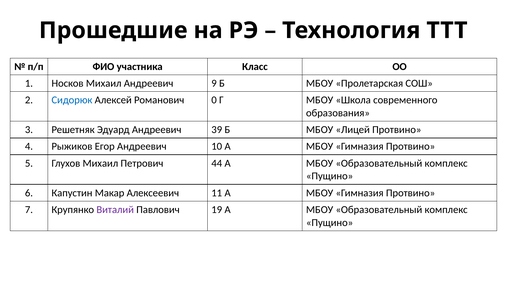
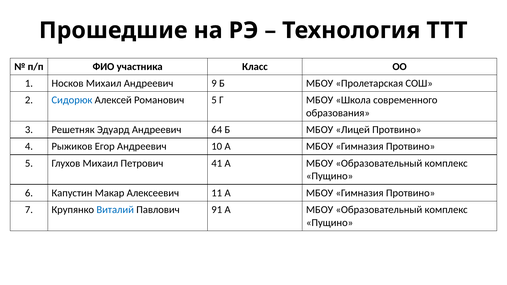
Романович 0: 0 -> 5 (214, 100)
39: 39 -> 64 (217, 130)
44: 44 -> 41 (217, 163)
Виталий colour: purple -> blue (115, 210)
19: 19 -> 91 (217, 210)
